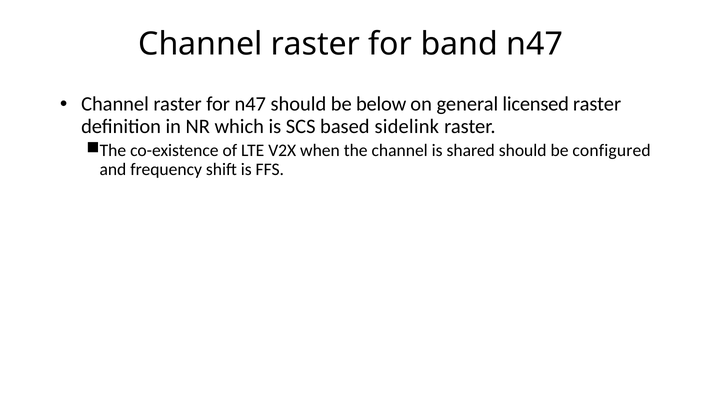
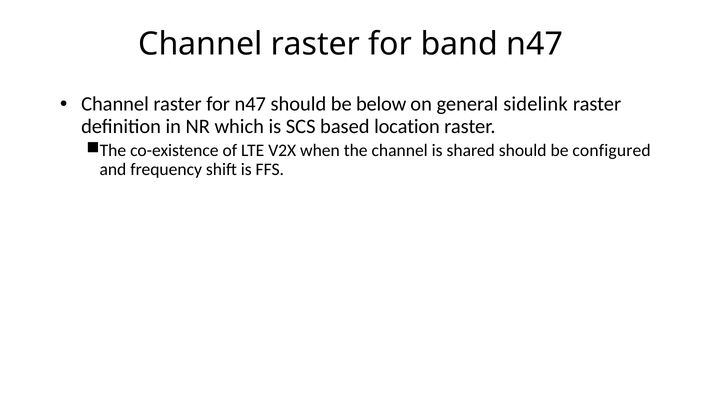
licensed: licensed -> sidelink (536, 104)
sidelink: sidelink -> location (407, 126)
